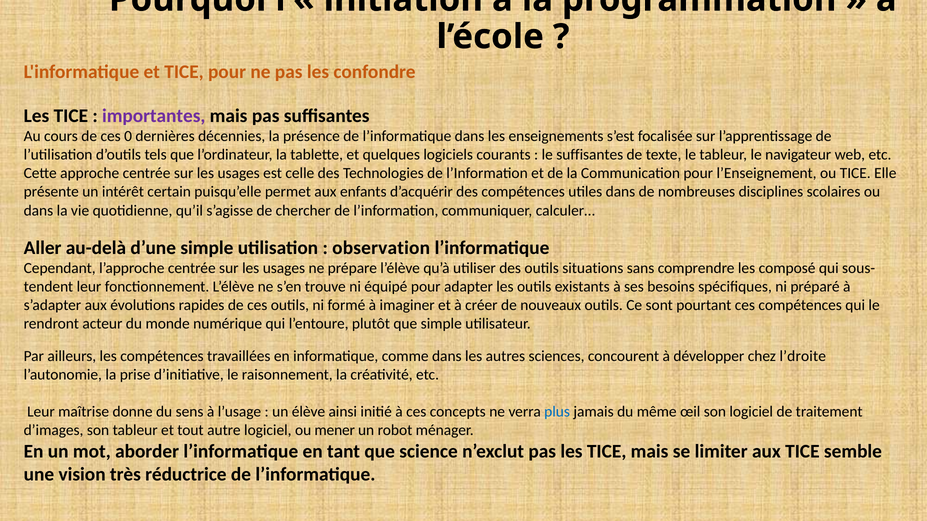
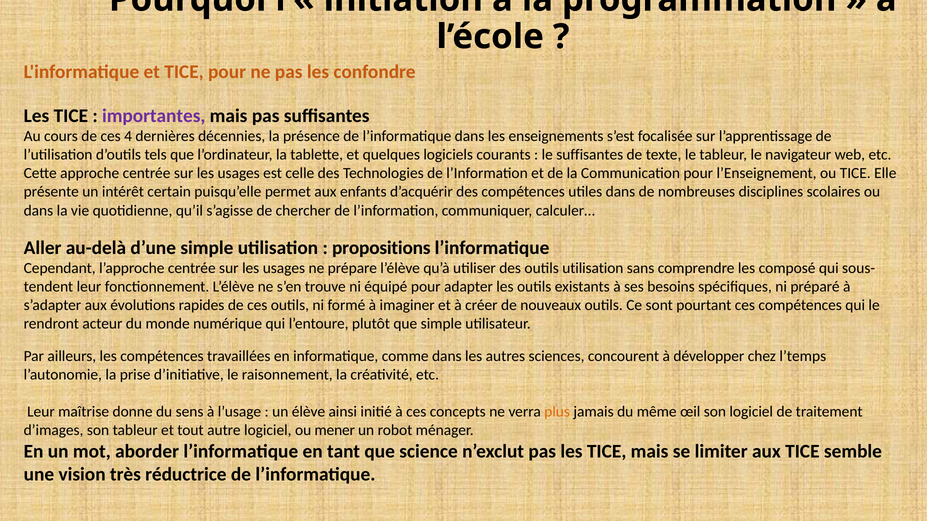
0: 0 -> 4 (128, 136)
observation: observation -> propositions (381, 248)
outils situations: situations -> utilisation (593, 269)
l’droite: l’droite -> l’temps (803, 357)
plus colour: blue -> orange (557, 412)
